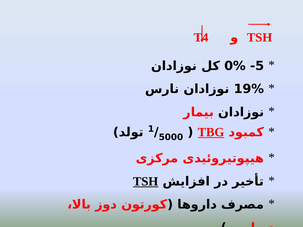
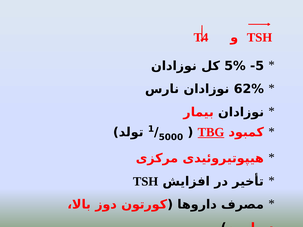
0%: 0% -> 5% (235, 66)
19%: 19% -> 62% (249, 89)
TSH underline: present -> none (146, 182)
